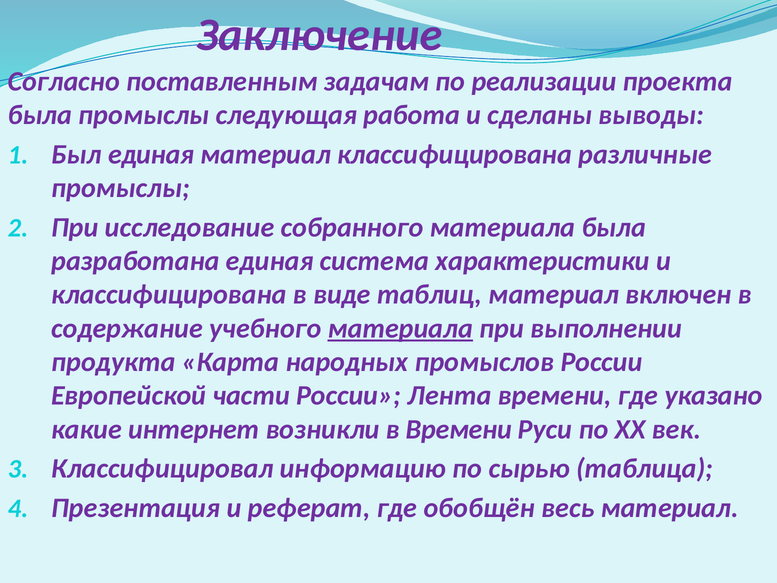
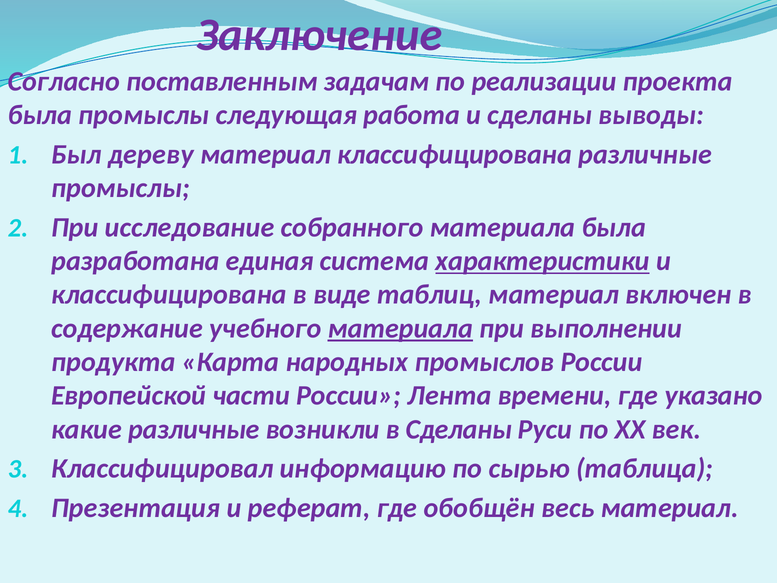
Был единая: единая -> дереву (151, 154)
характеристики underline: none -> present (543, 261)
какие интернет: интернет -> различные (194, 429)
в Времени: Времени -> Сделаны (459, 429)
